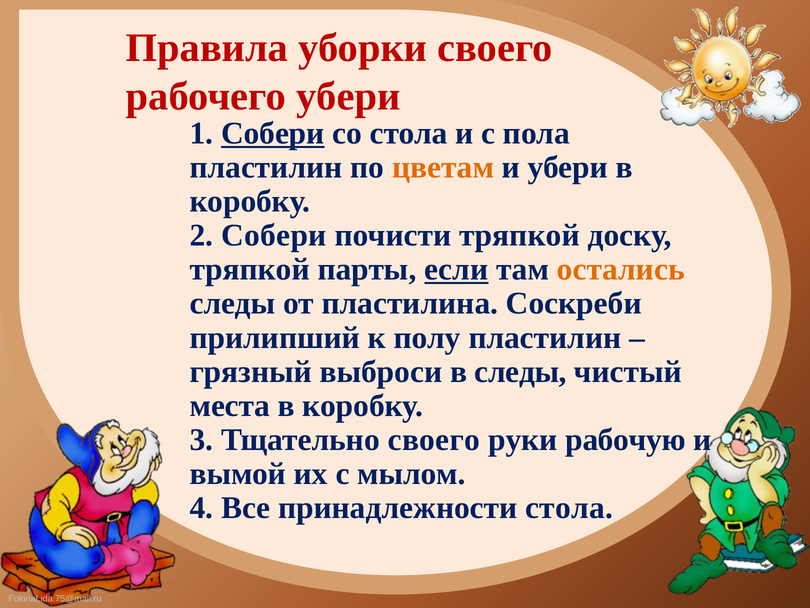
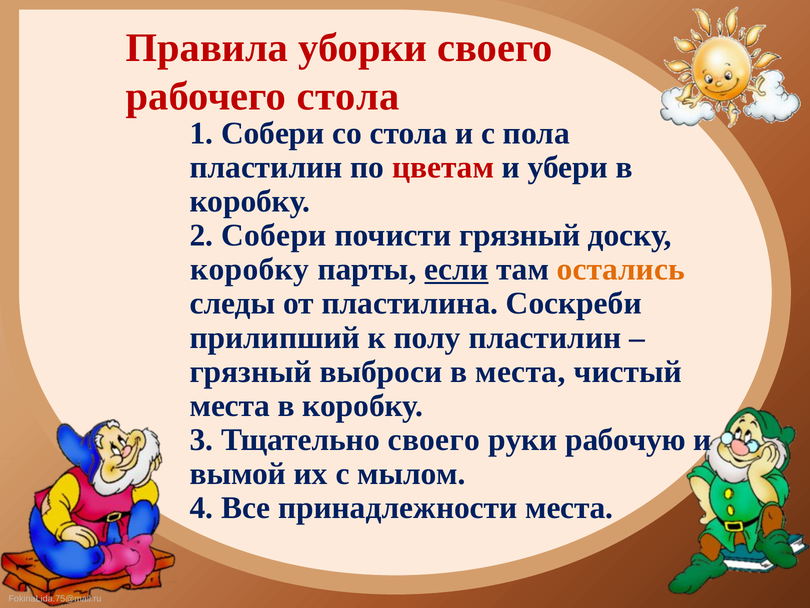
рабочего убери: убери -> стола (348, 96)
Собери underline: present -> none (273, 133)
цветам colour: orange -> red (443, 167)
почисти тряпкой: тряпкой -> грязный (520, 235)
тряпкой: тряпкой -> коробку (250, 269)
в следы: следы -> места (520, 371)
принадлежности стола: стола -> места (569, 507)
